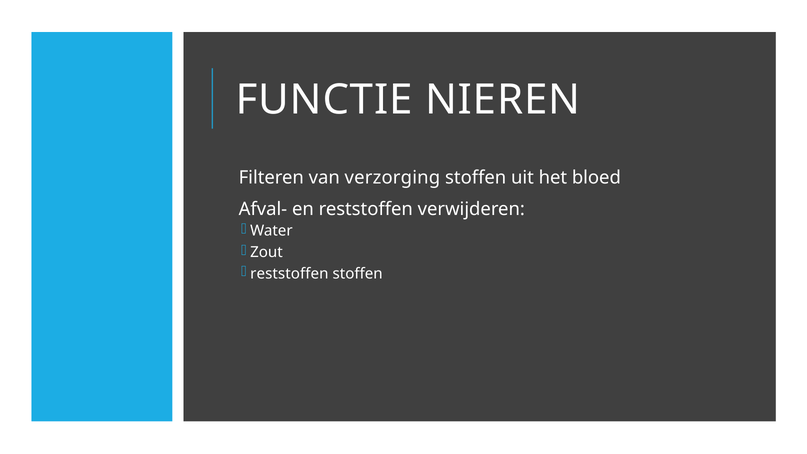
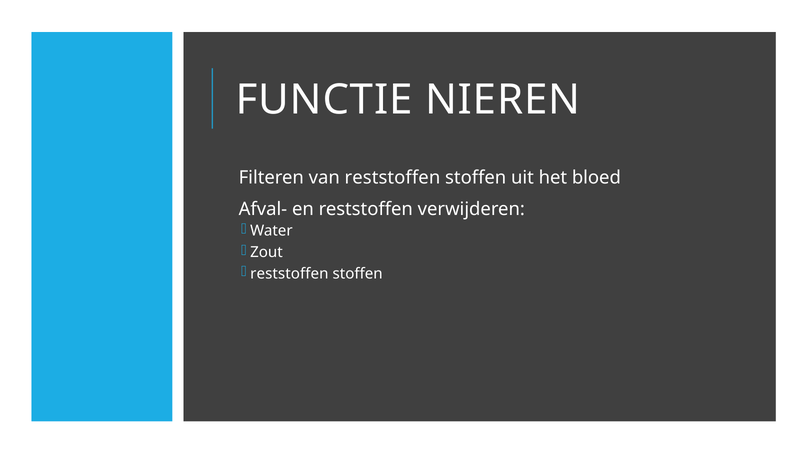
van verzorging: verzorging -> reststoffen (392, 178)
